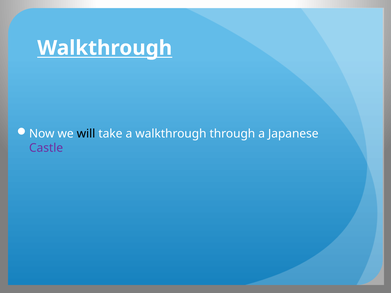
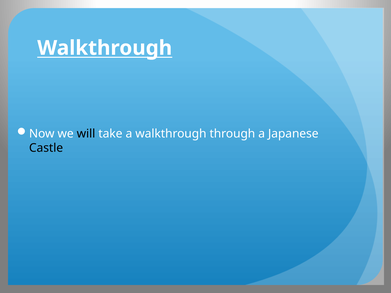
Castle colour: purple -> black (46, 148)
